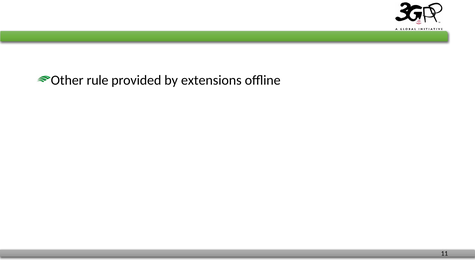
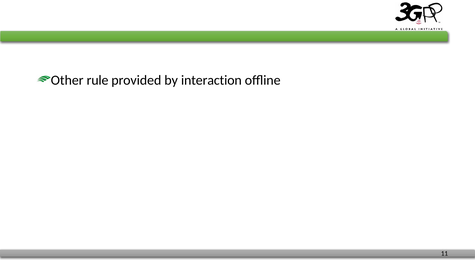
extensions: extensions -> interaction (211, 80)
